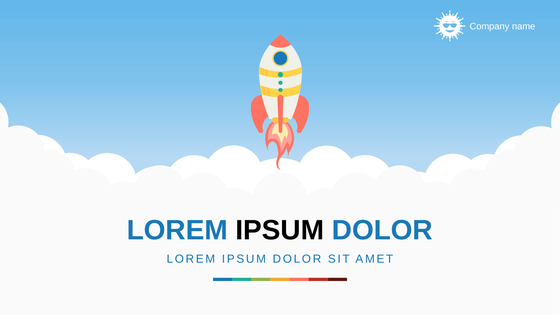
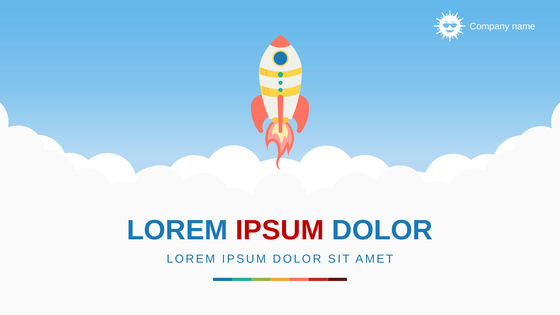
IPSUM colour: black -> red (280, 230)
